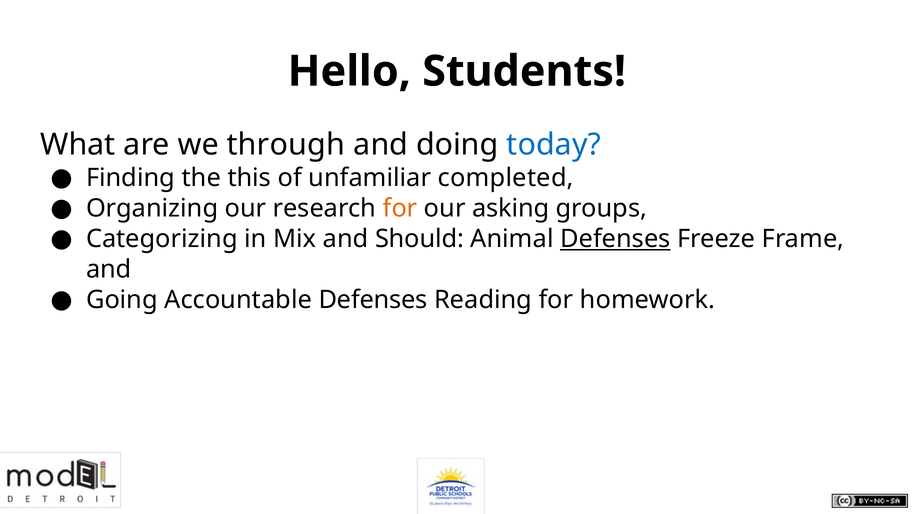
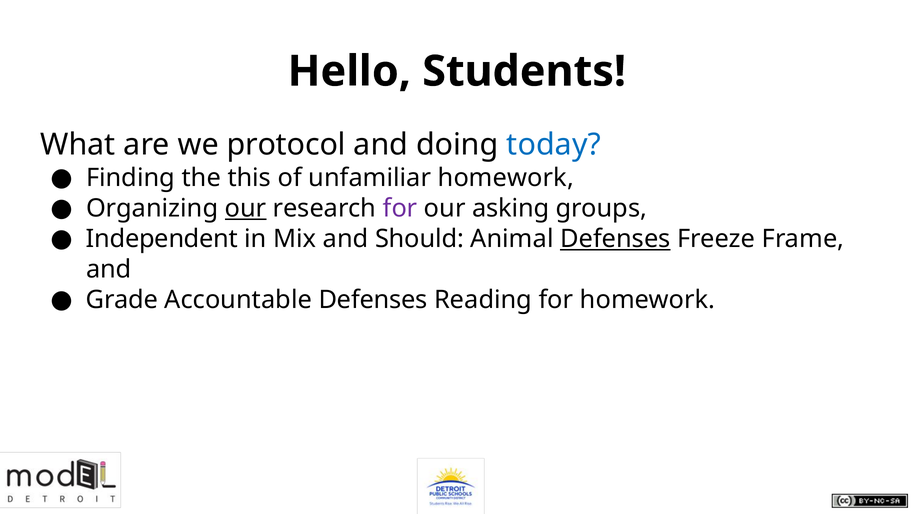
through: through -> protocol (286, 145)
unfamiliar completed: completed -> homework (506, 178)
our underline: none -> present (246, 208)
for colour: orange -> purple (400, 208)
Categorizing: Categorizing -> Independent (162, 239)
Going: Going -> Grade (122, 300)
